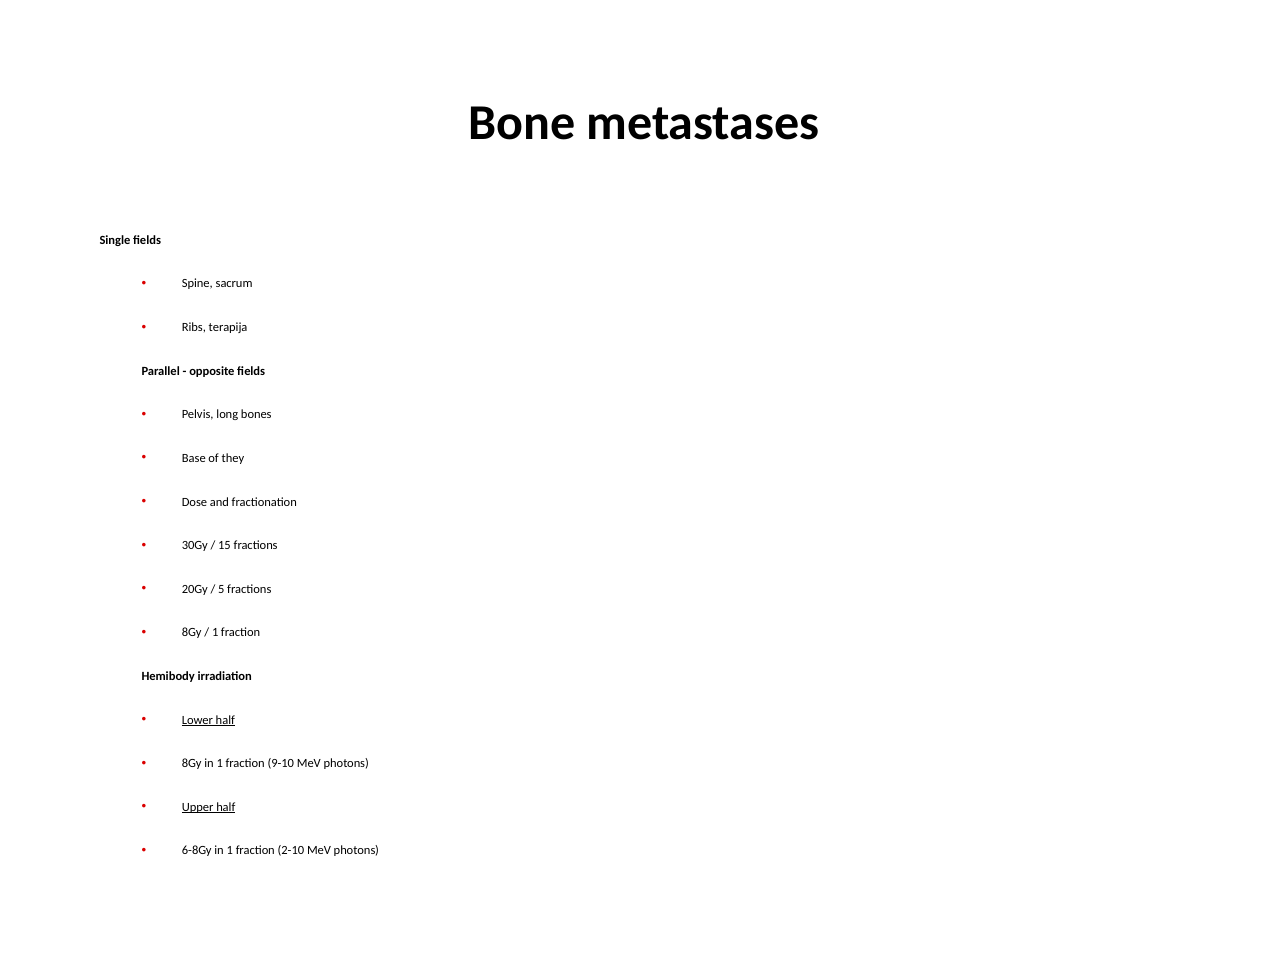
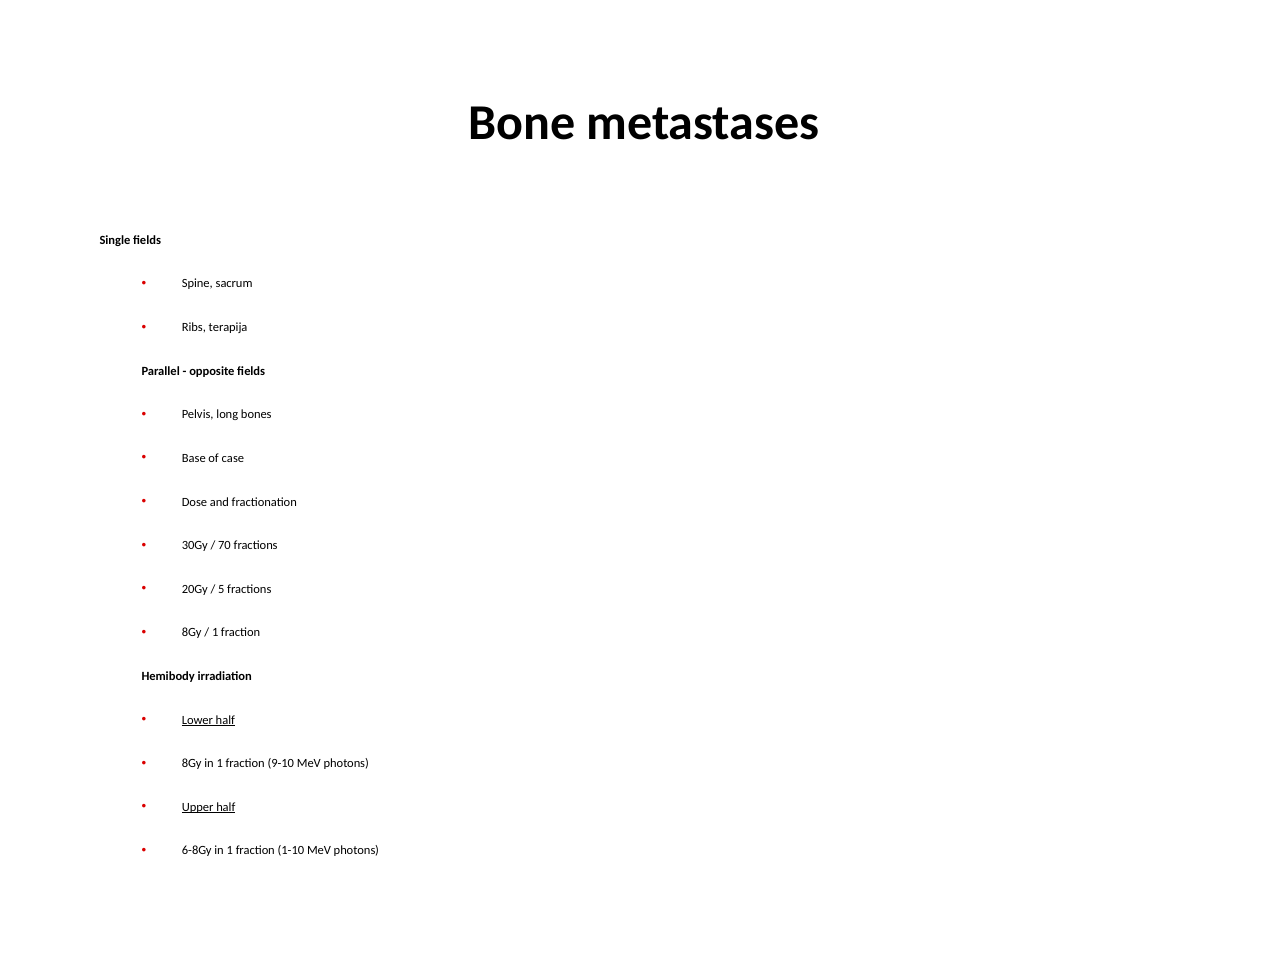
they: they -> case (233, 458)
15: 15 -> 70 (225, 545)
2-10: 2-10 -> 1-10 (291, 851)
